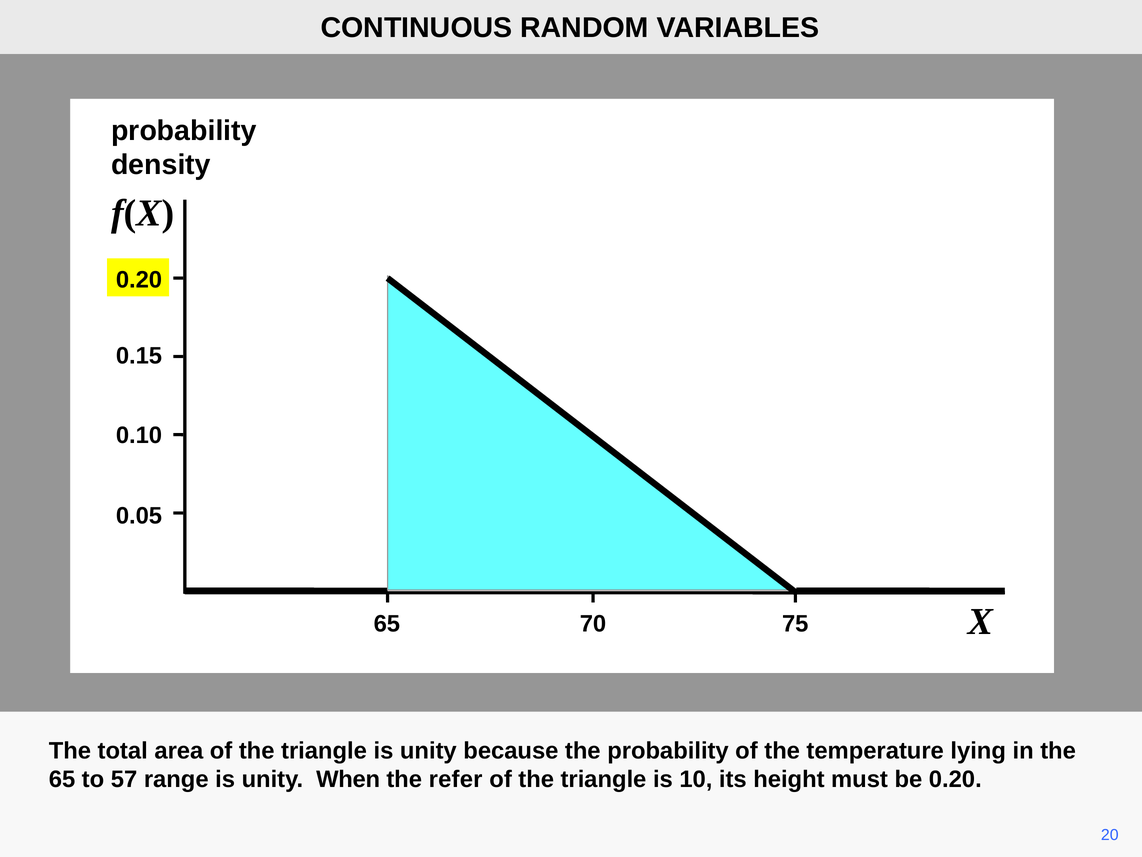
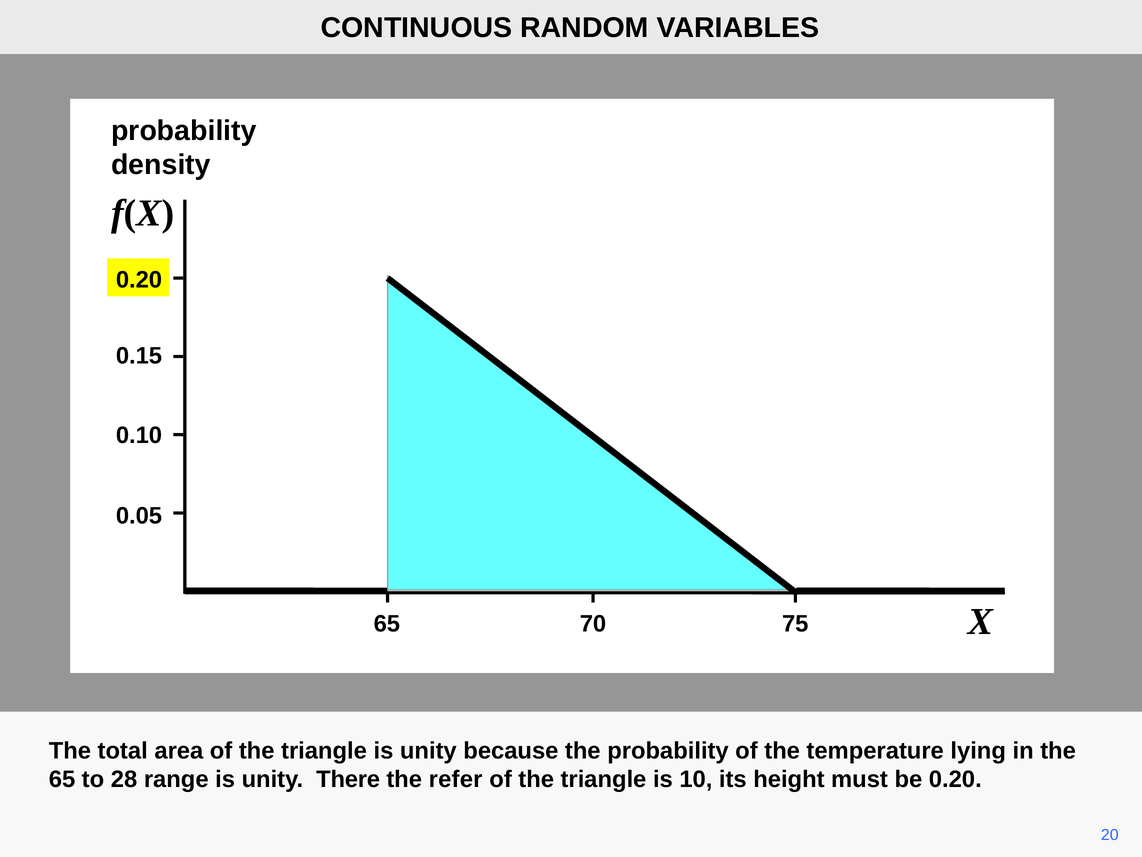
57: 57 -> 28 (124, 779)
When: When -> There (348, 779)
